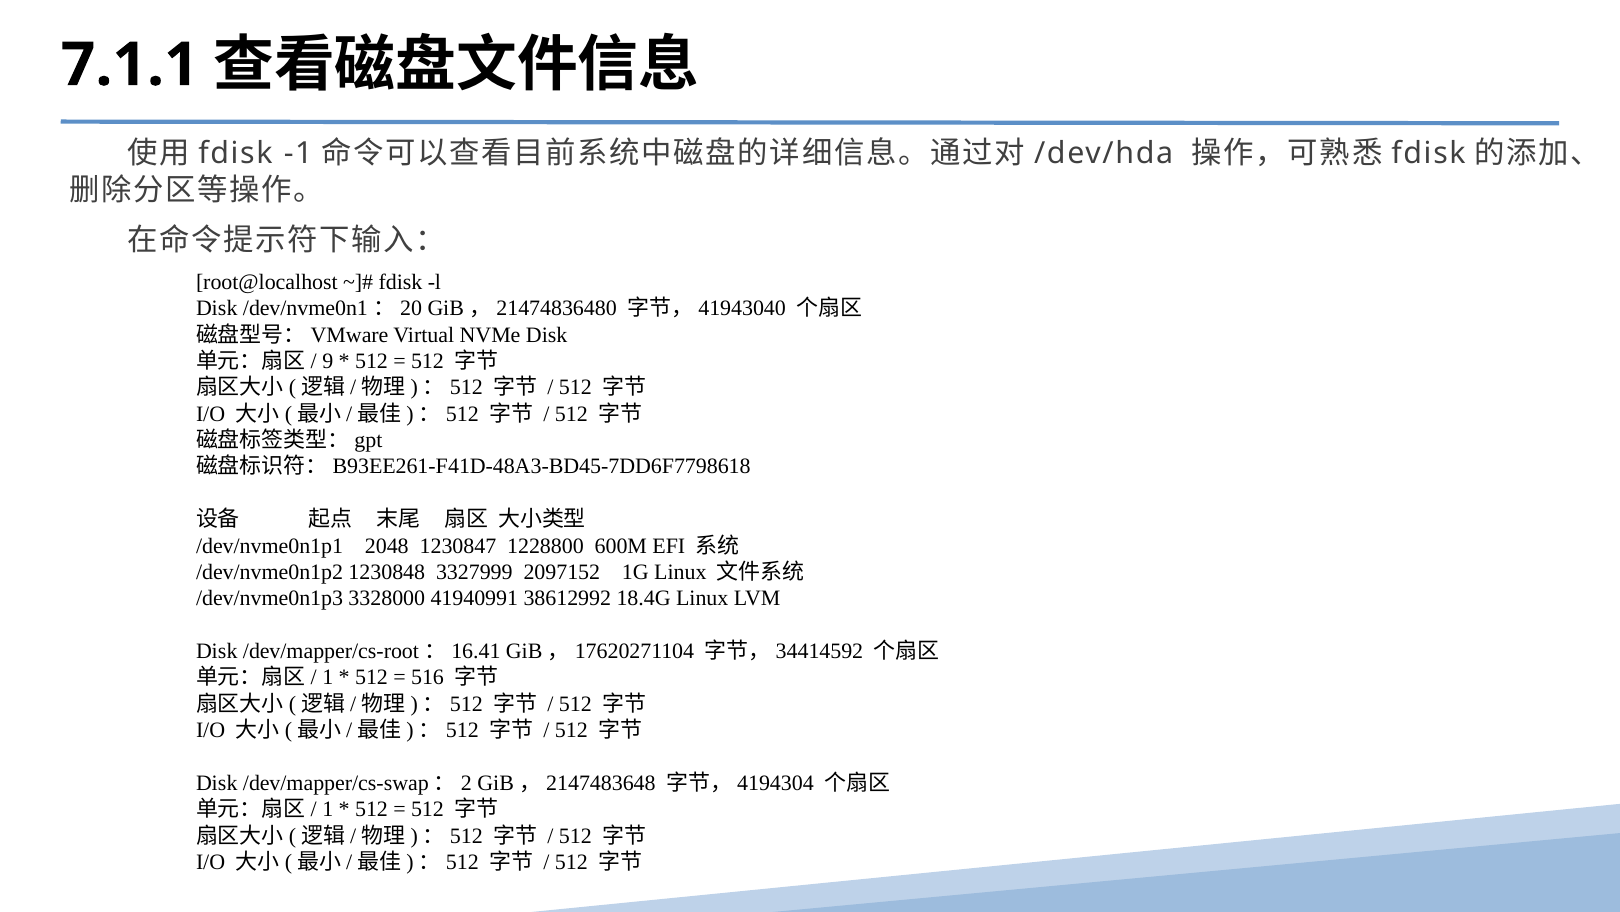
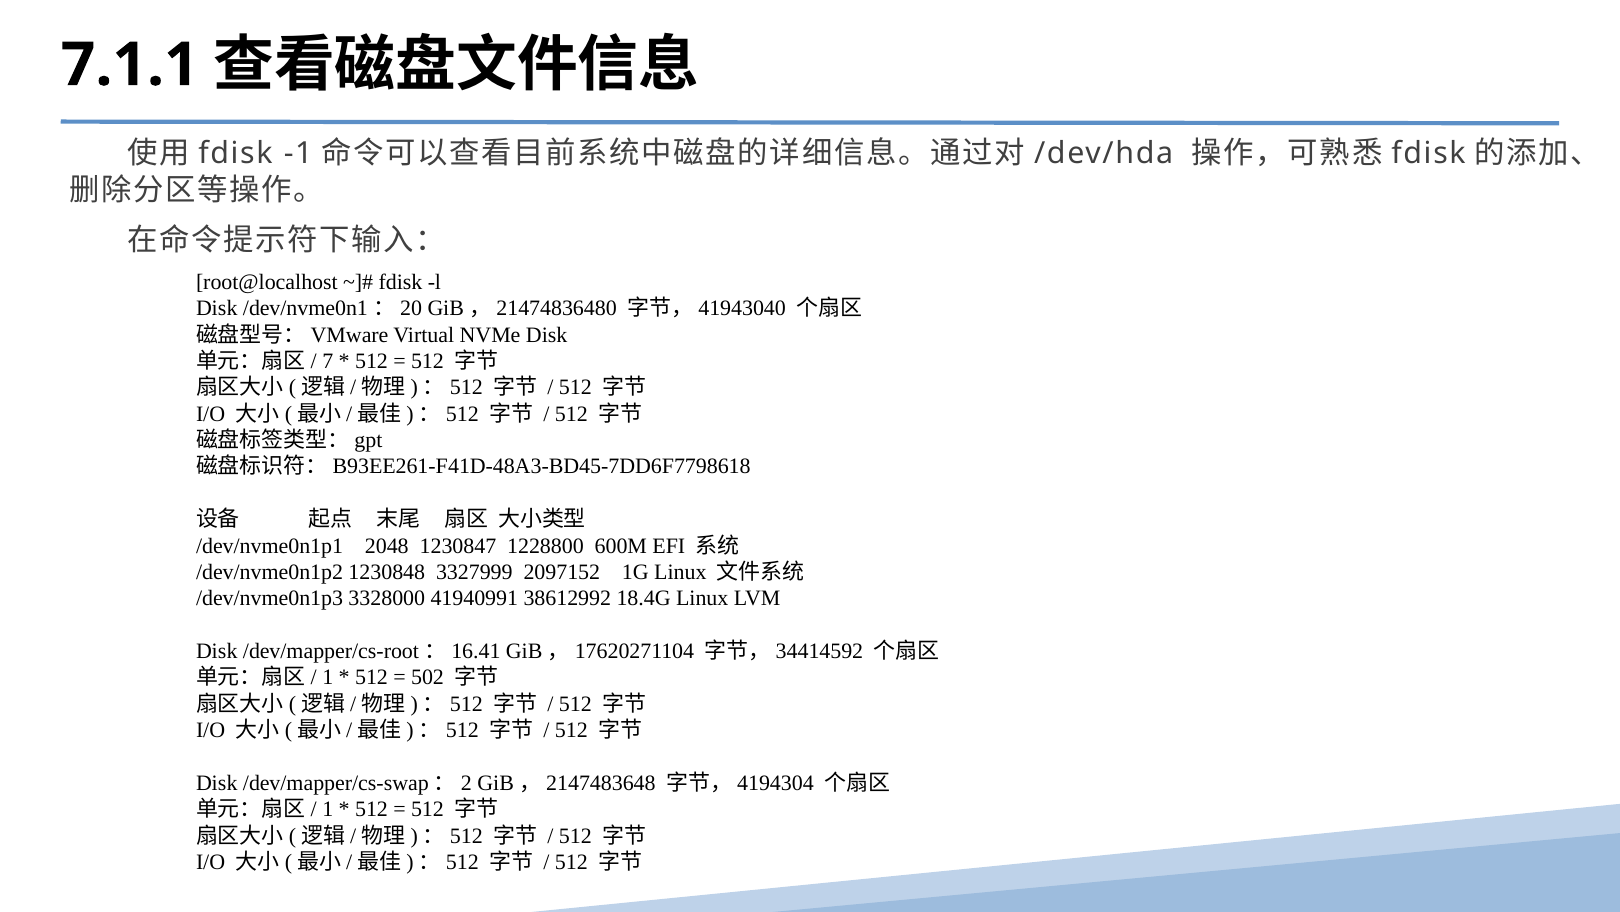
9: 9 -> 7 (328, 361)
516: 516 -> 502 (428, 677)
